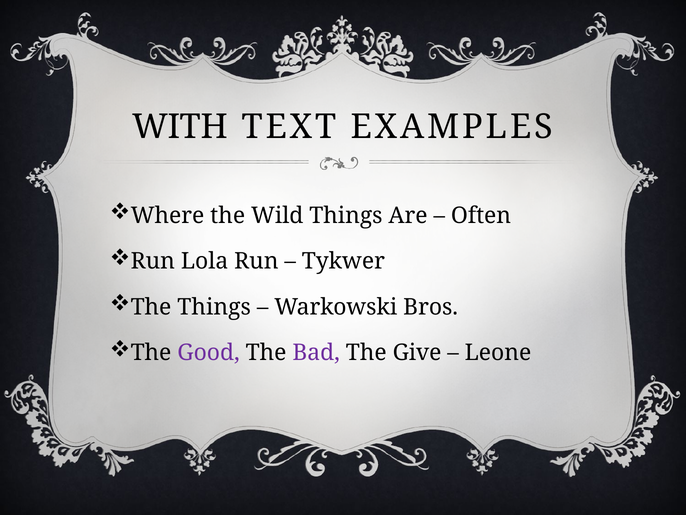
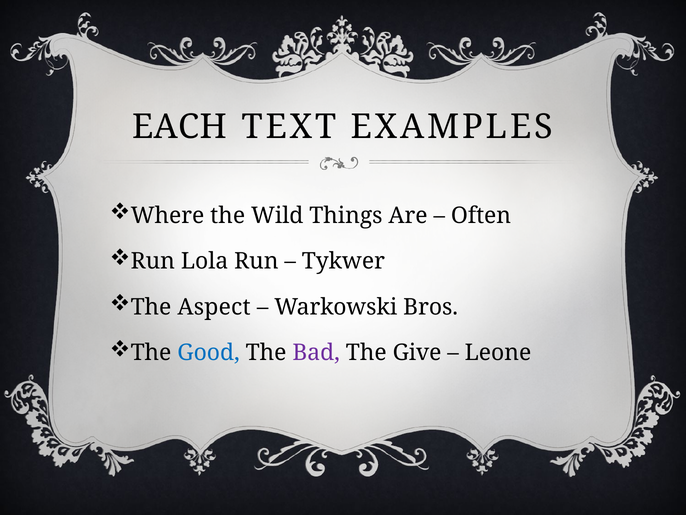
WITH: WITH -> EACH (180, 127)
The Things: Things -> Aspect (214, 307)
Good colour: purple -> blue (209, 353)
